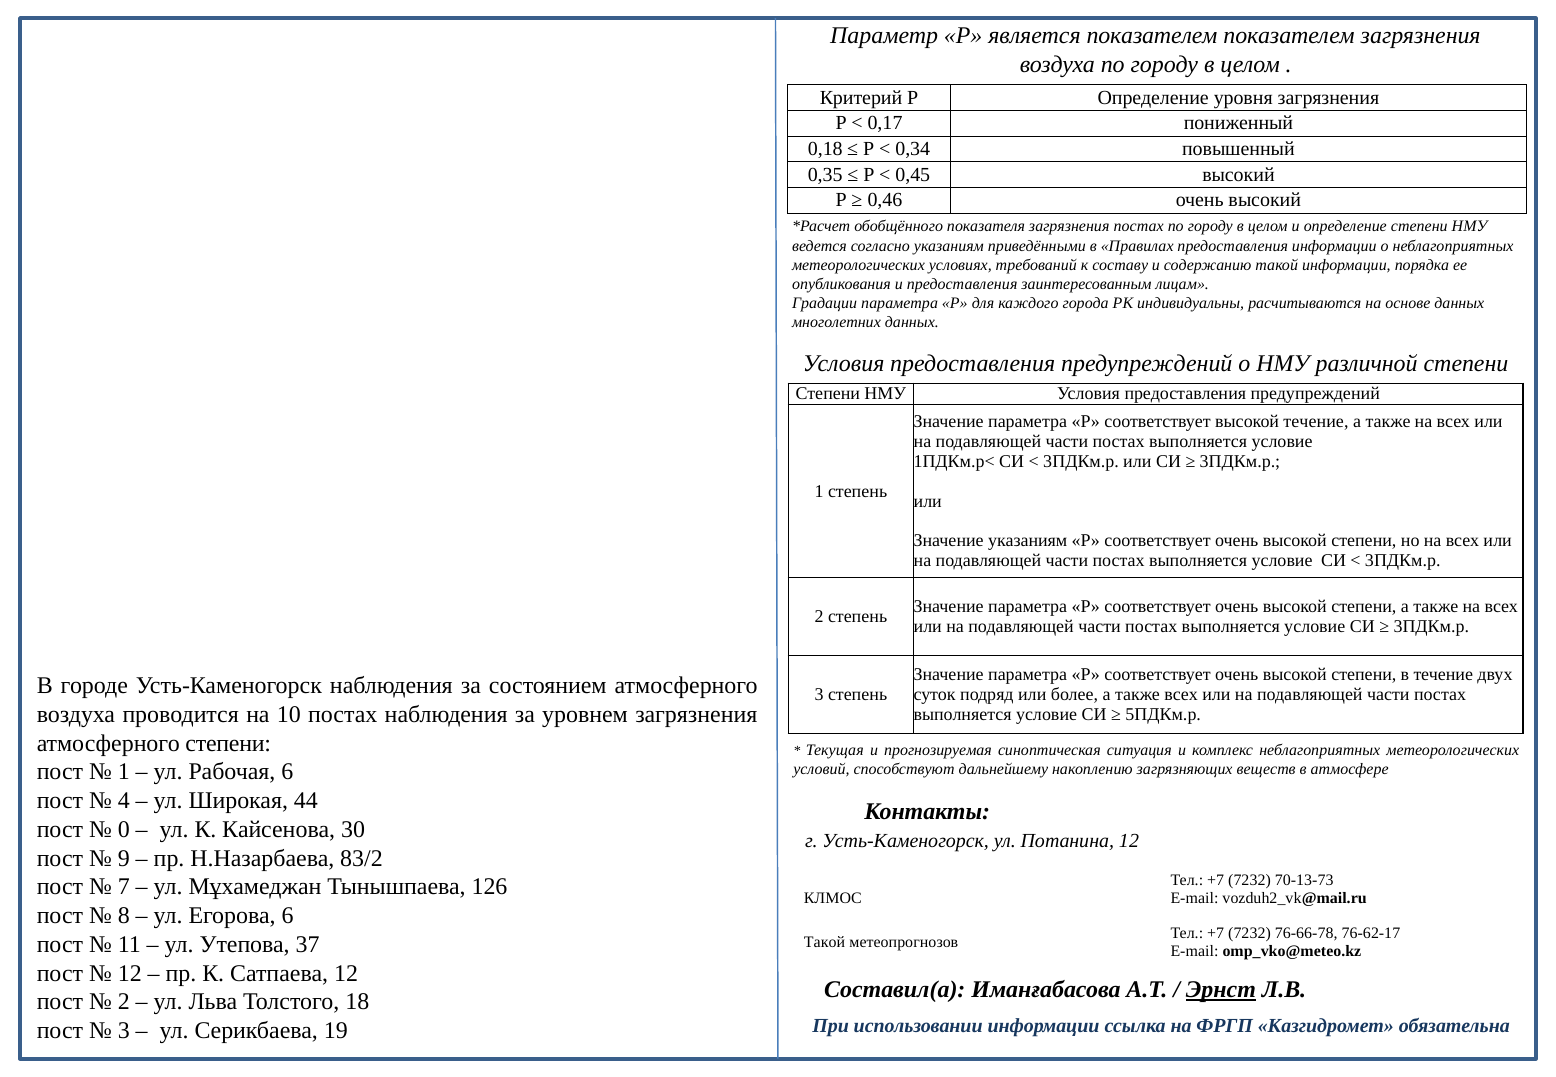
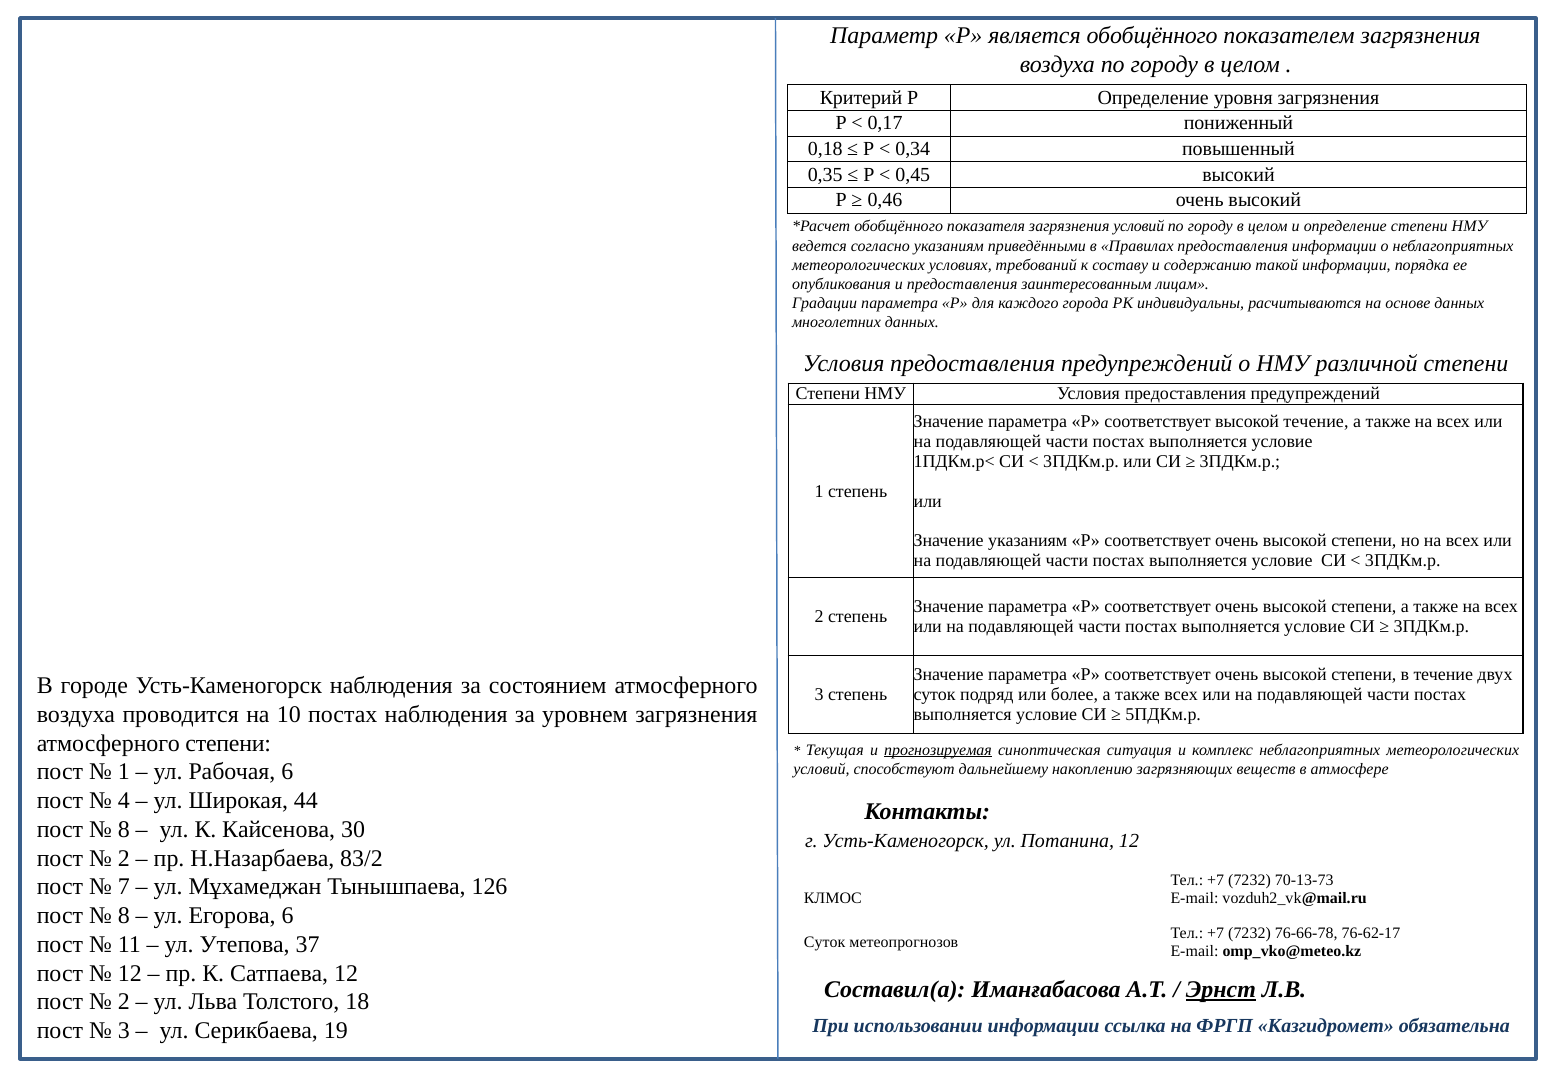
является показателем: показателем -> обобщённого (1152, 36)
загрязнения постах: постах -> условий (1139, 227)
прогнозируемая underline: none -> present (938, 750)
0: 0 -> 8 (124, 830)
9: 9 -> 2 (124, 858)
Такой: Такой -> Суток (825, 942)
